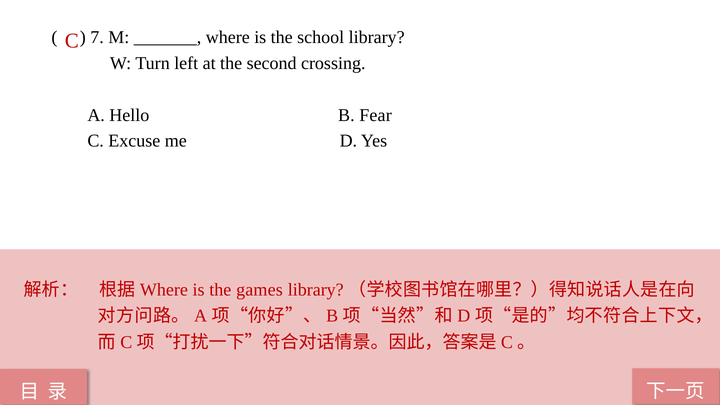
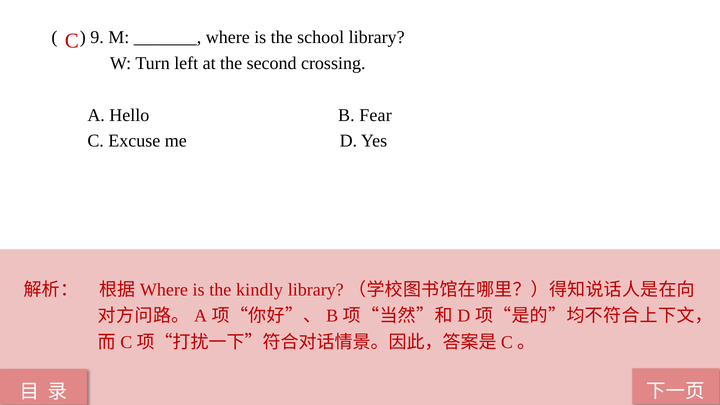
7: 7 -> 9 (97, 37)
games: games -> kindly (259, 290)
